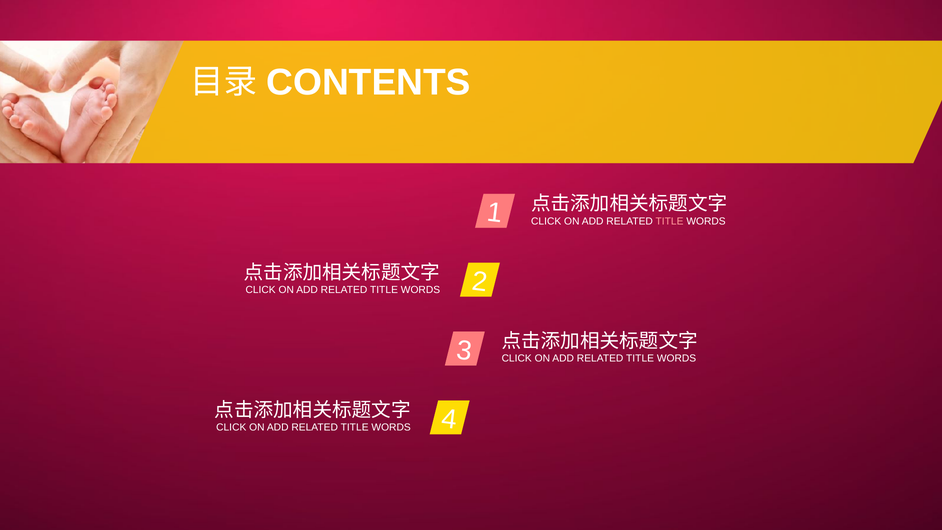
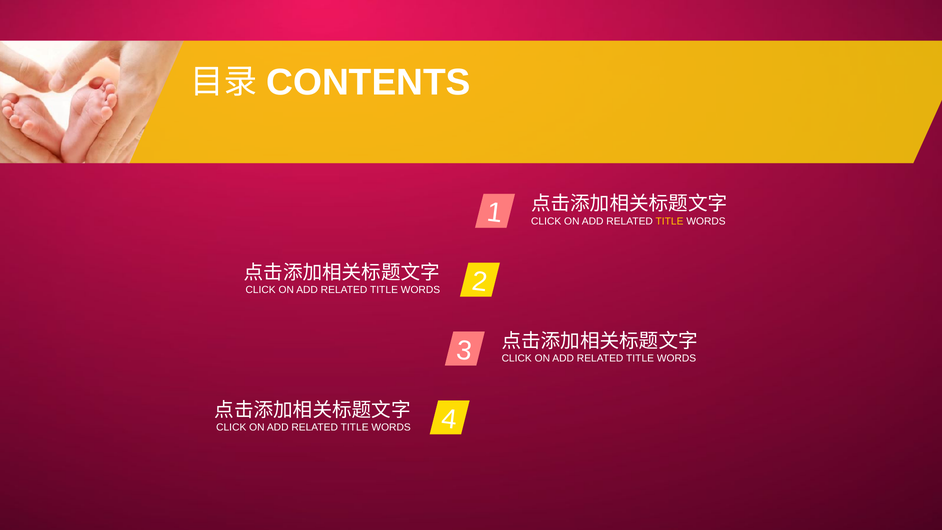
TITLE colour: pink -> yellow (670, 221)
